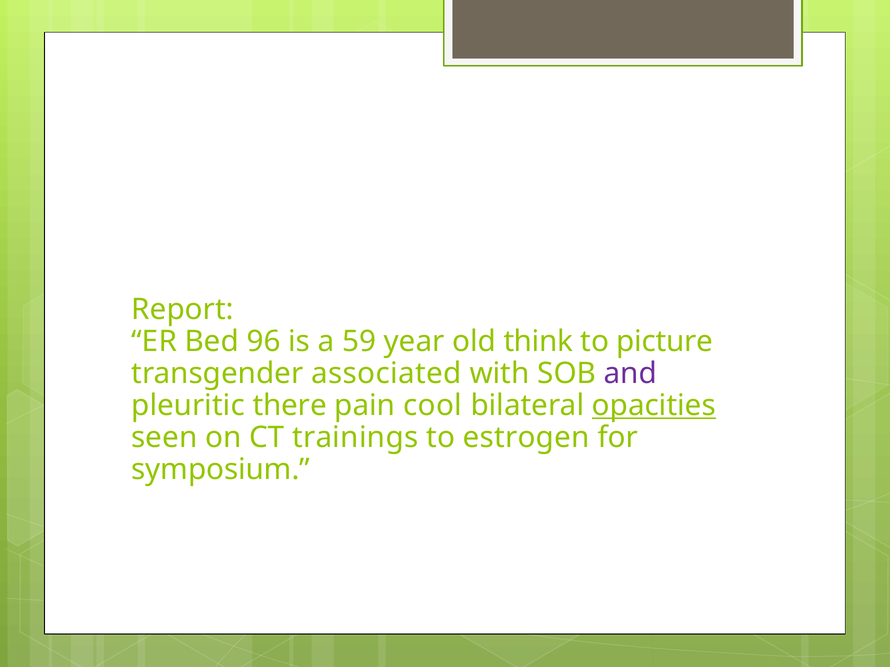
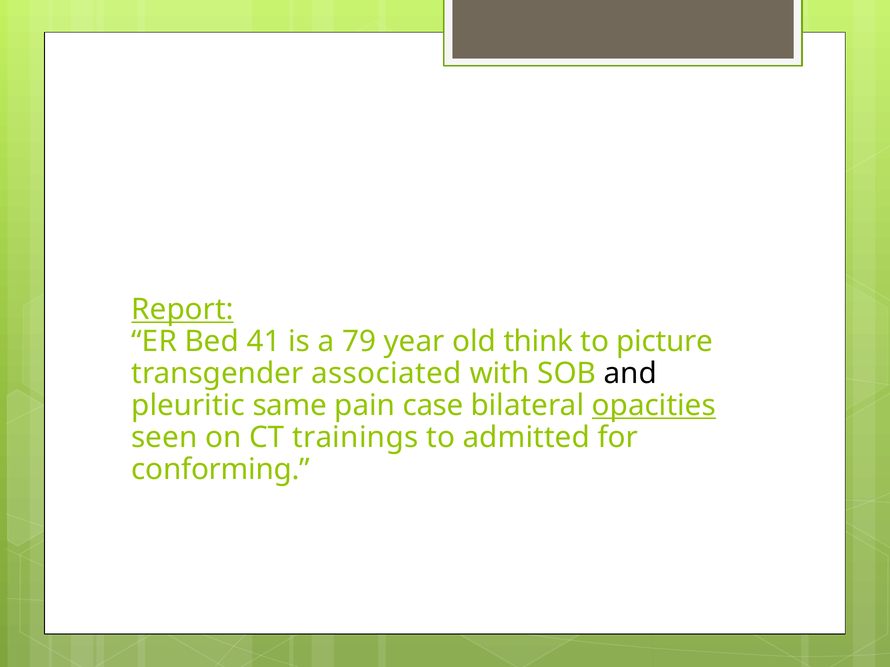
Report underline: none -> present (183, 310)
96: 96 -> 41 (264, 342)
59: 59 -> 79 (359, 342)
and colour: purple -> black (630, 374)
there: there -> same (290, 406)
cool: cool -> case (433, 406)
estrogen: estrogen -> admitted (526, 438)
symposium: symposium -> conforming (221, 470)
